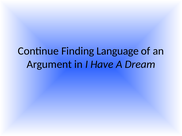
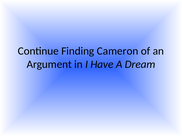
Language: Language -> Cameron (118, 51)
